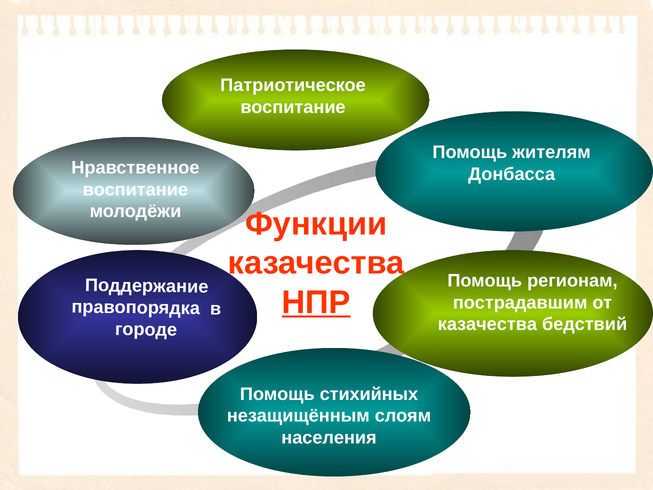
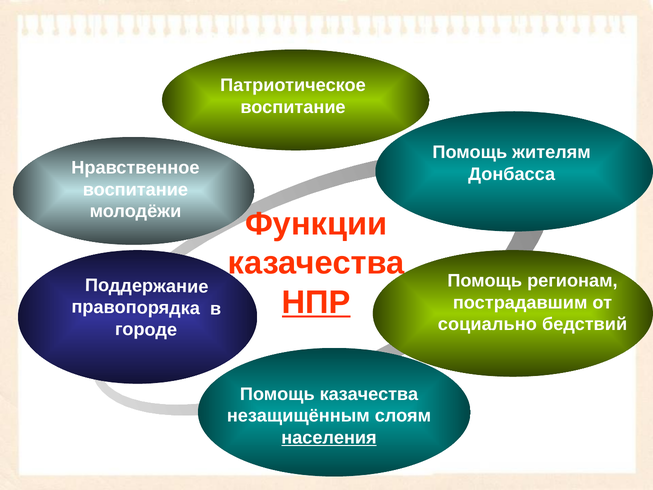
казачества: казачества -> социально (487, 324)
Помощь стихийных: стихийных -> казачества (369, 394)
населения underline: none -> present (329, 437)
